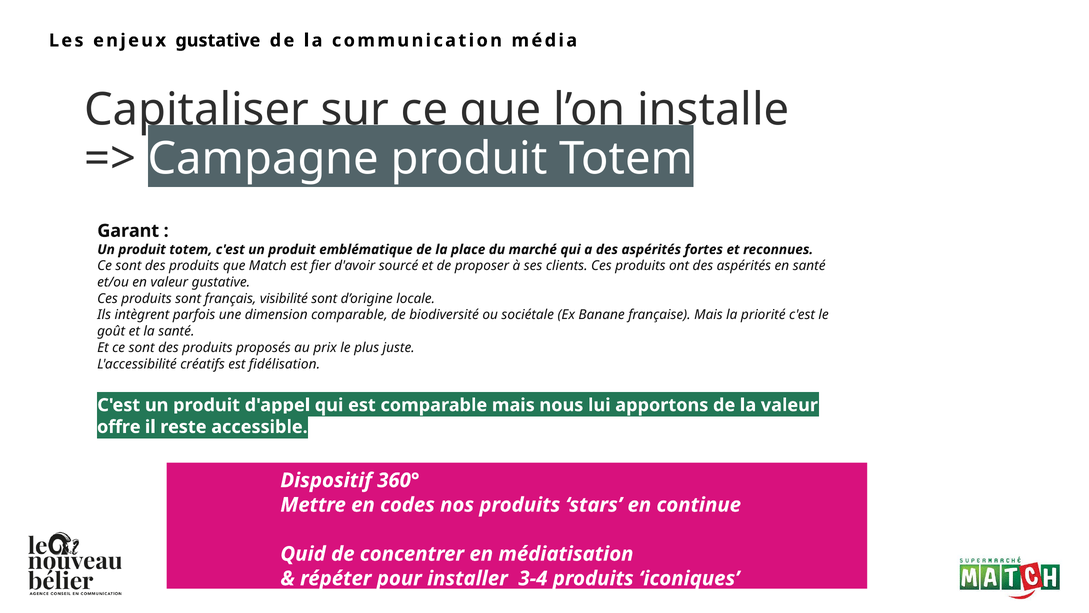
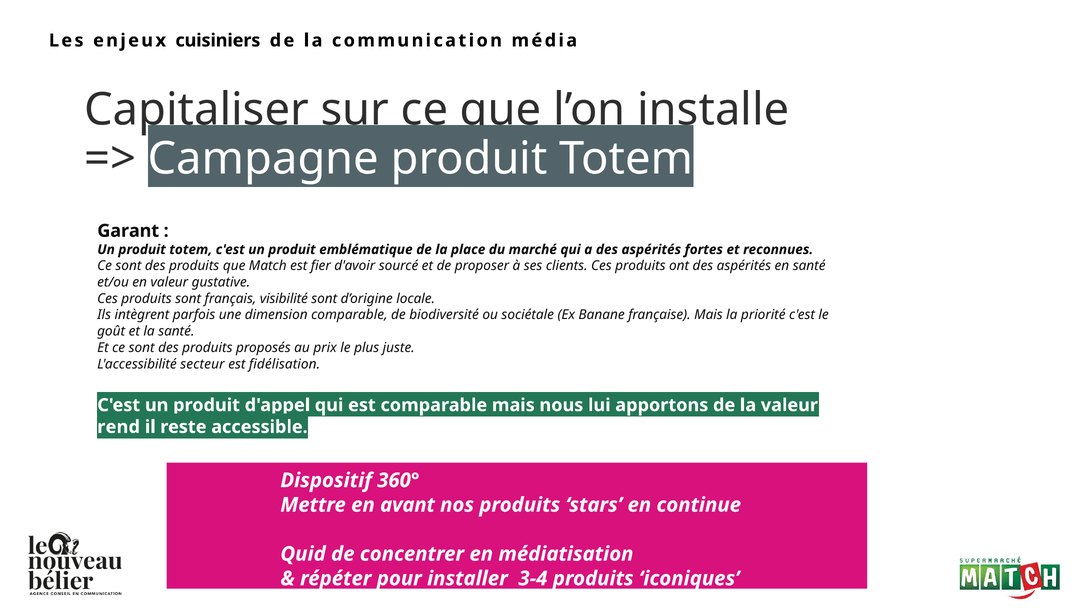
enjeux gustative: gustative -> cuisiniers (218, 40)
créatifs: créatifs -> secteur (202, 364)
offre: offre -> rend (119, 427)
codes: codes -> avant (408, 505)
